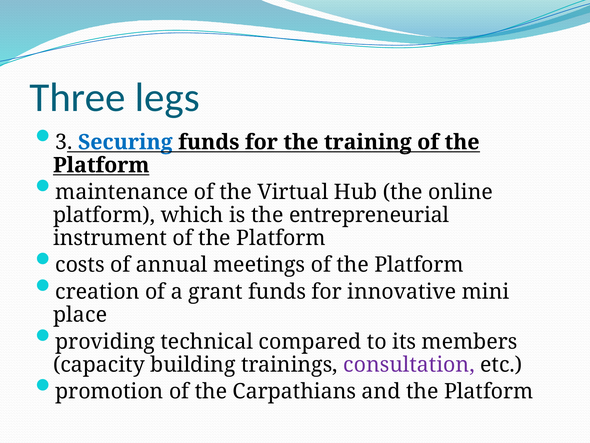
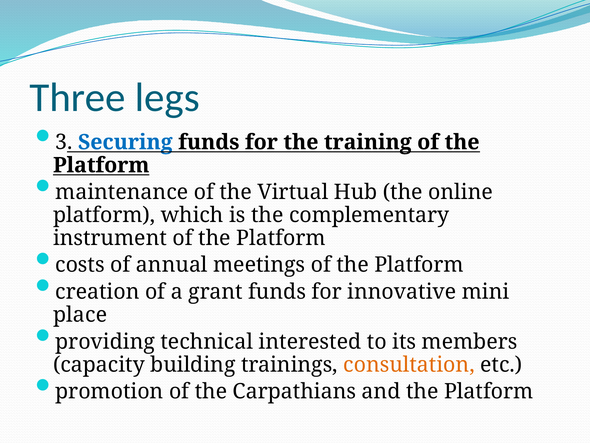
entrepreneurial: entrepreneurial -> complementary (369, 215)
compared: compared -> interested (310, 341)
consultation colour: purple -> orange (409, 364)
